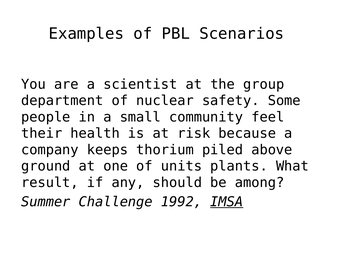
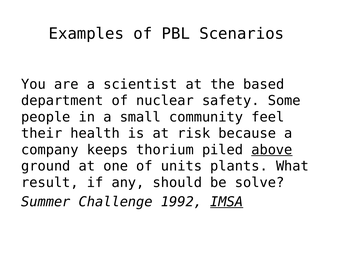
group: group -> based (264, 84)
above underline: none -> present (272, 150)
among: among -> solve (260, 183)
